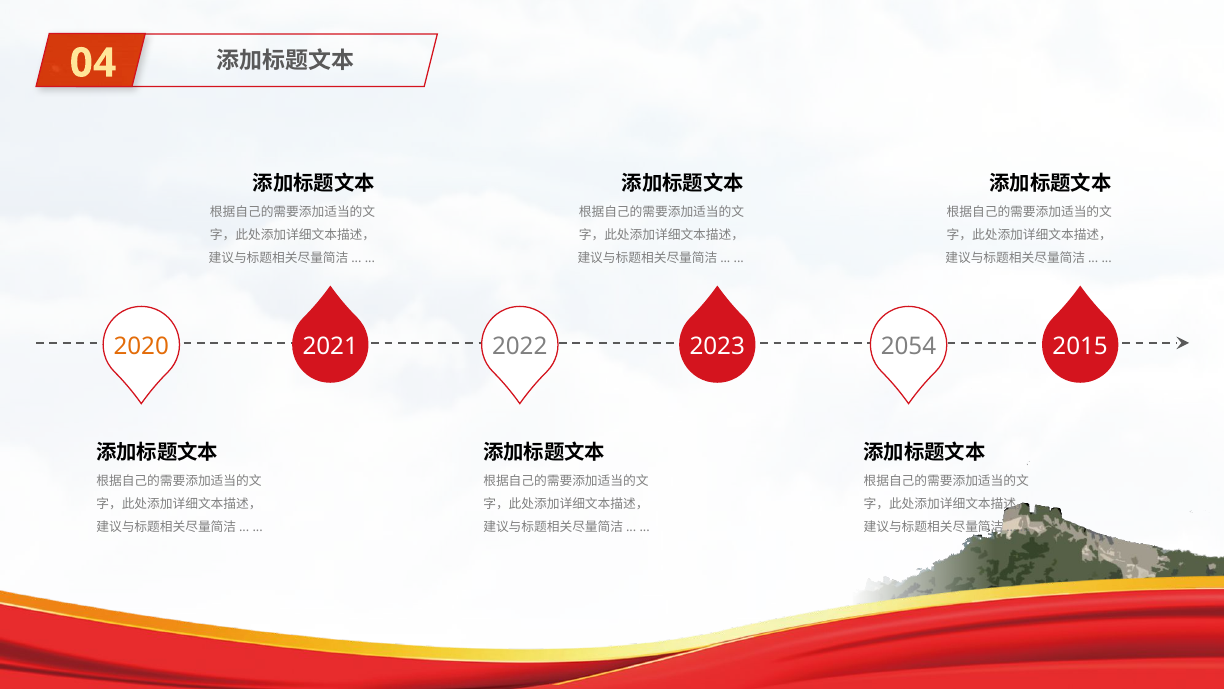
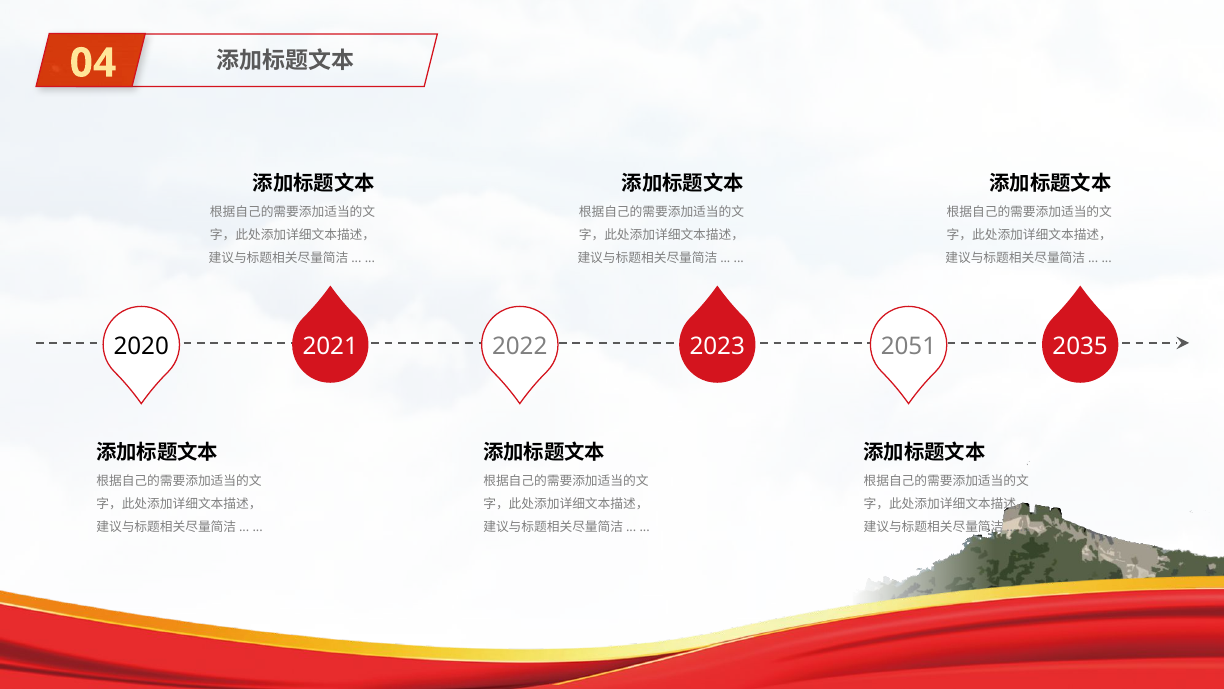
2020 colour: orange -> black (141, 347)
2054: 2054 -> 2051 (908, 347)
2015: 2015 -> 2035 (1080, 347)
